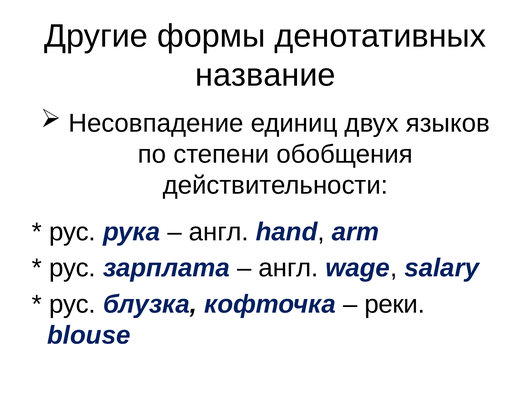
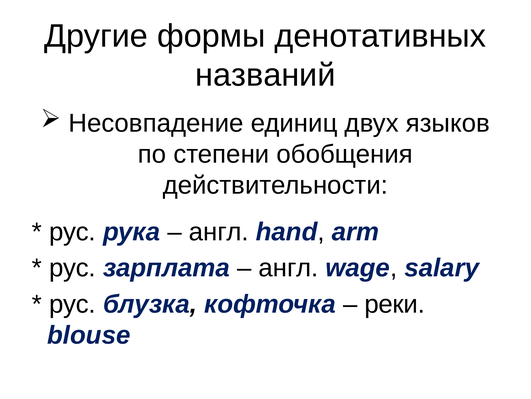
название: название -> названий (265, 75)
